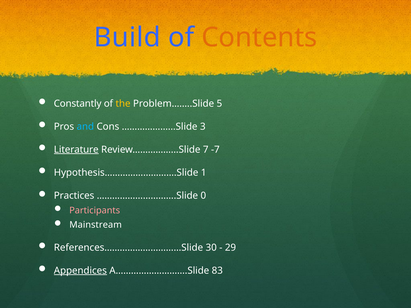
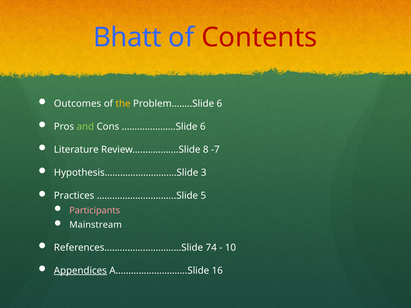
Build: Build -> Bhatt (127, 37)
Contents colour: orange -> red (259, 37)
Constantly: Constantly -> Outcomes (78, 104)
Problem……..Slide 5: 5 -> 6 (219, 104)
and colour: light blue -> light green (85, 127)
…………………Slide 3: 3 -> 6 (203, 127)
Literature underline: present -> none (76, 150)
7: 7 -> 8 (206, 150)
1: 1 -> 3 (204, 173)
0: 0 -> 5 (203, 196)
30: 30 -> 74 (211, 248)
29: 29 -> 10 (230, 248)
83: 83 -> 16 (217, 271)
